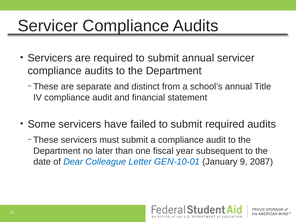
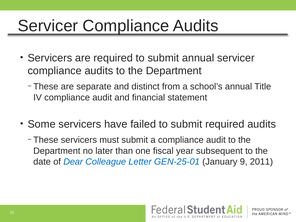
GEN-10-01: GEN-10-01 -> GEN-25-01 (177, 162)
2087: 2087 -> 2011 (261, 162)
